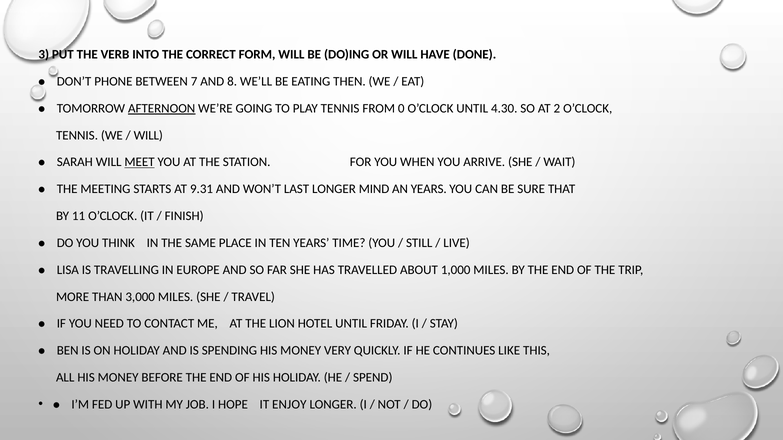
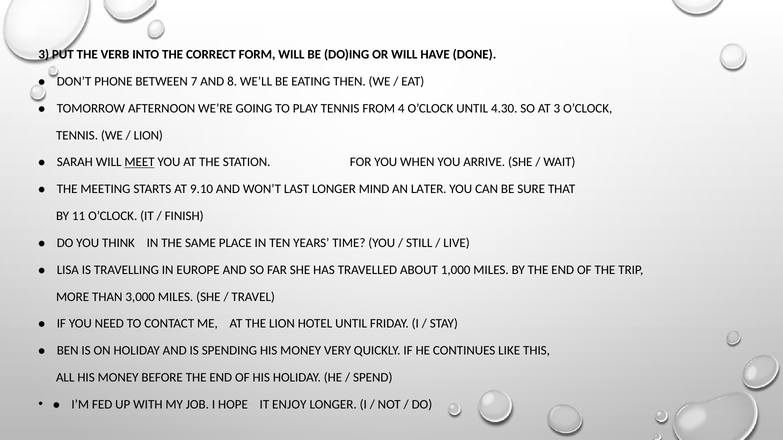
AFTERNOON underline: present -> none (162, 108)
0: 0 -> 4 (401, 108)
AT 2: 2 -> 3 (557, 108)
WILL: WILL -> LION (148, 135)
9.31: 9.31 -> 9.10 (202, 189)
AN YEARS: YEARS -> LATER (429, 189)
